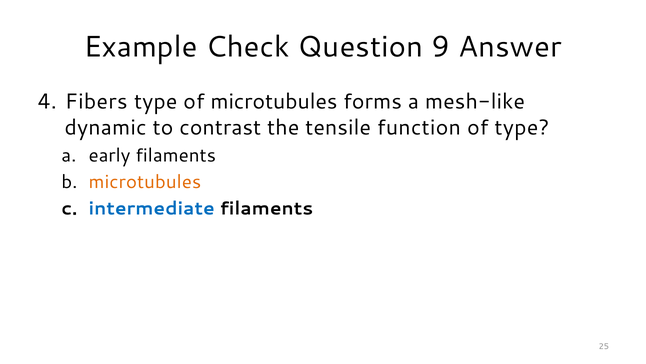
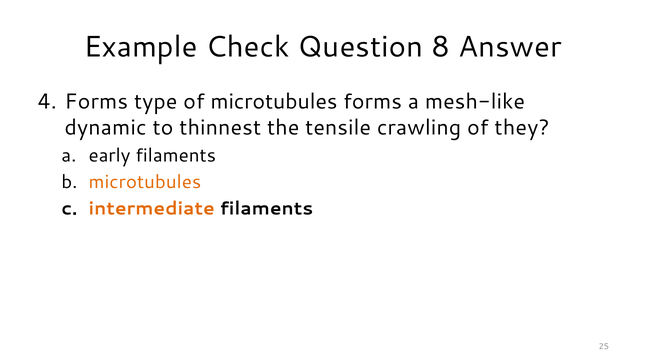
9: 9 -> 8 (441, 47)
4 Fibers: Fibers -> Forms (96, 102)
contrast: contrast -> thinnest (220, 127)
function: function -> crawling (419, 127)
of type: type -> they (522, 127)
intermediate colour: blue -> orange (152, 208)
